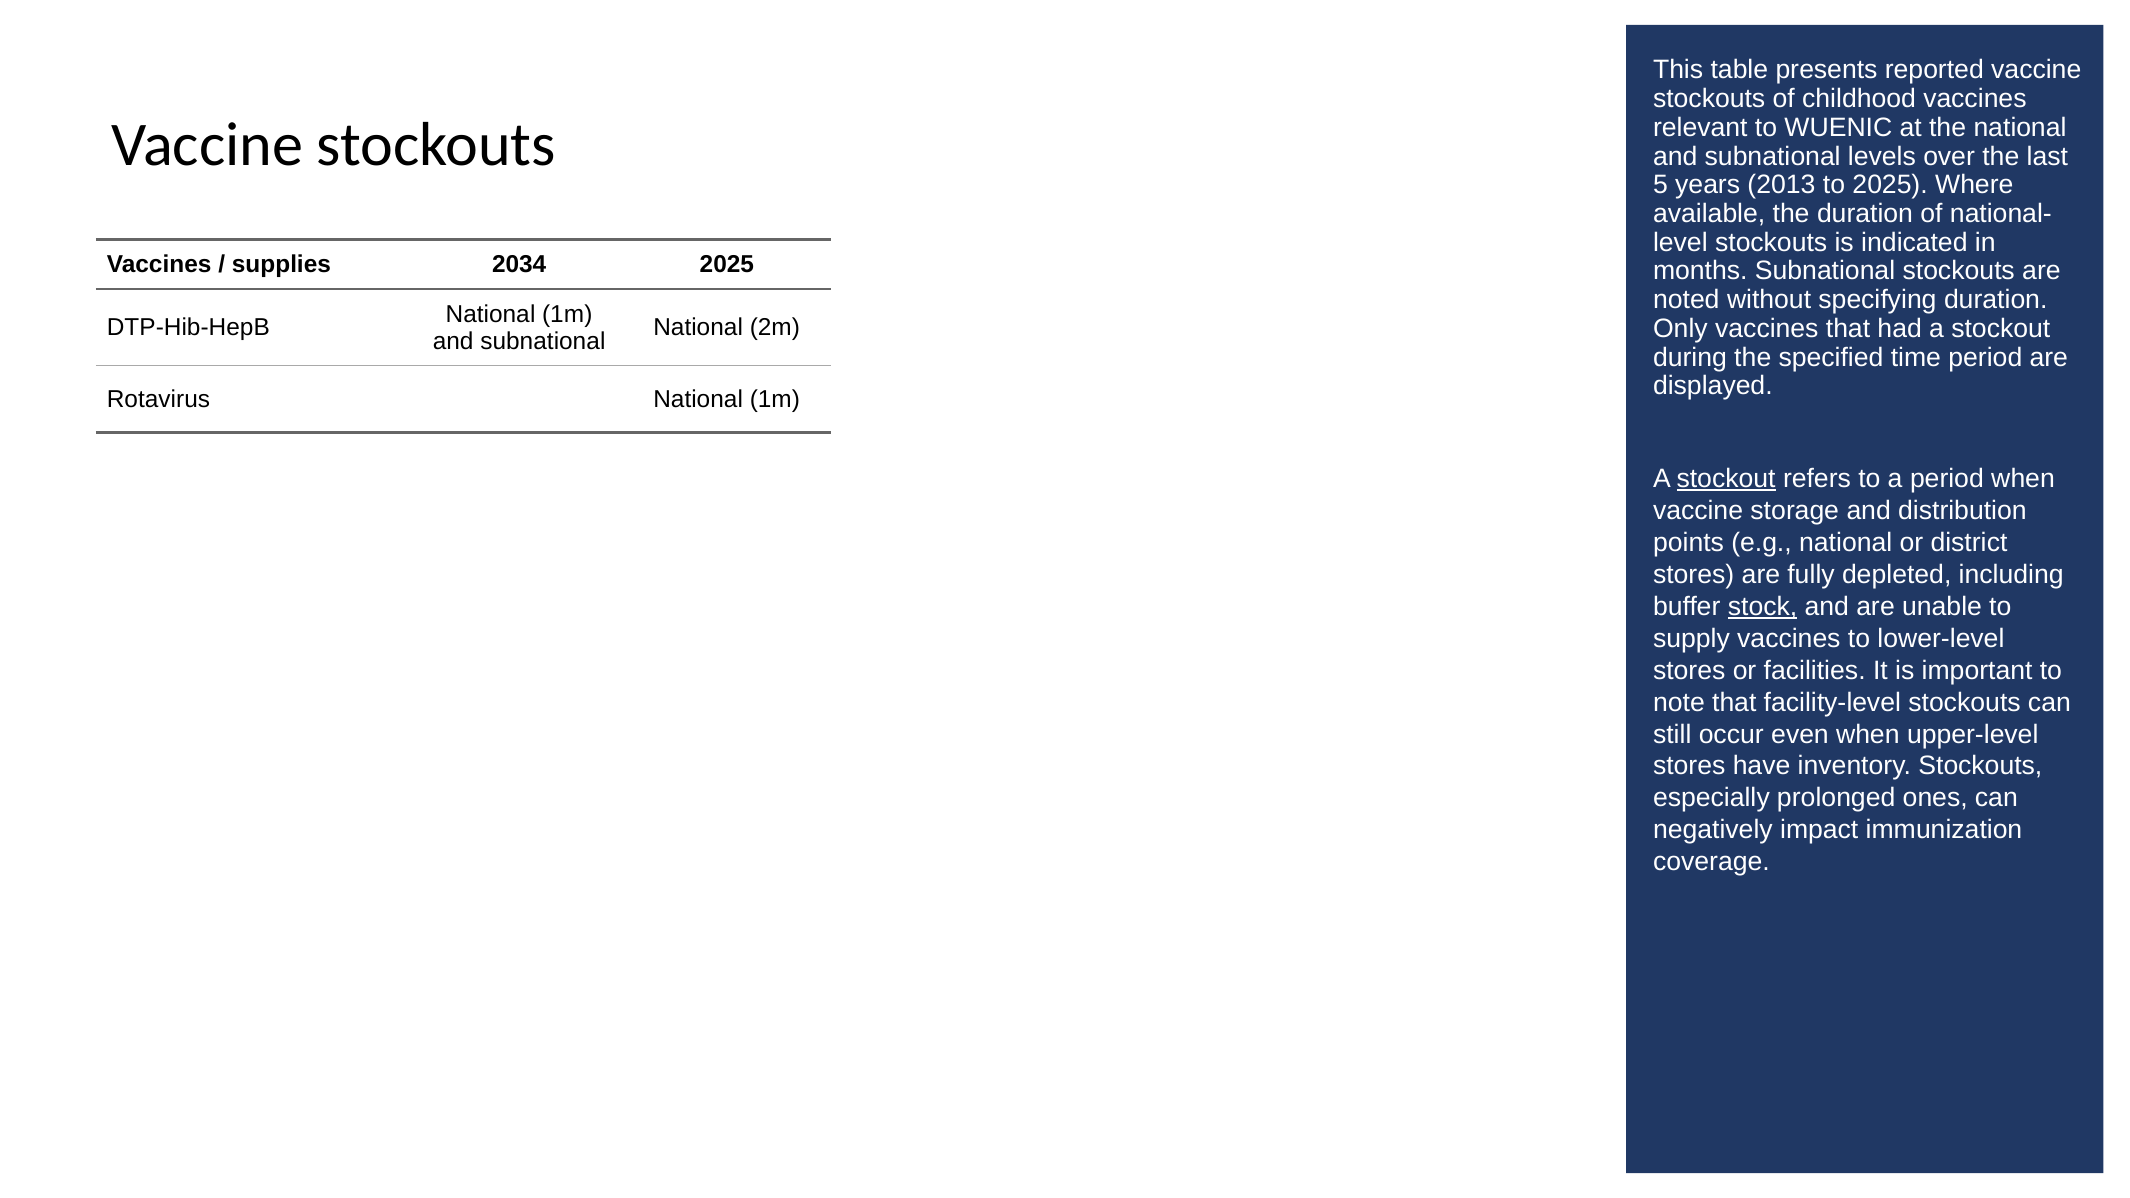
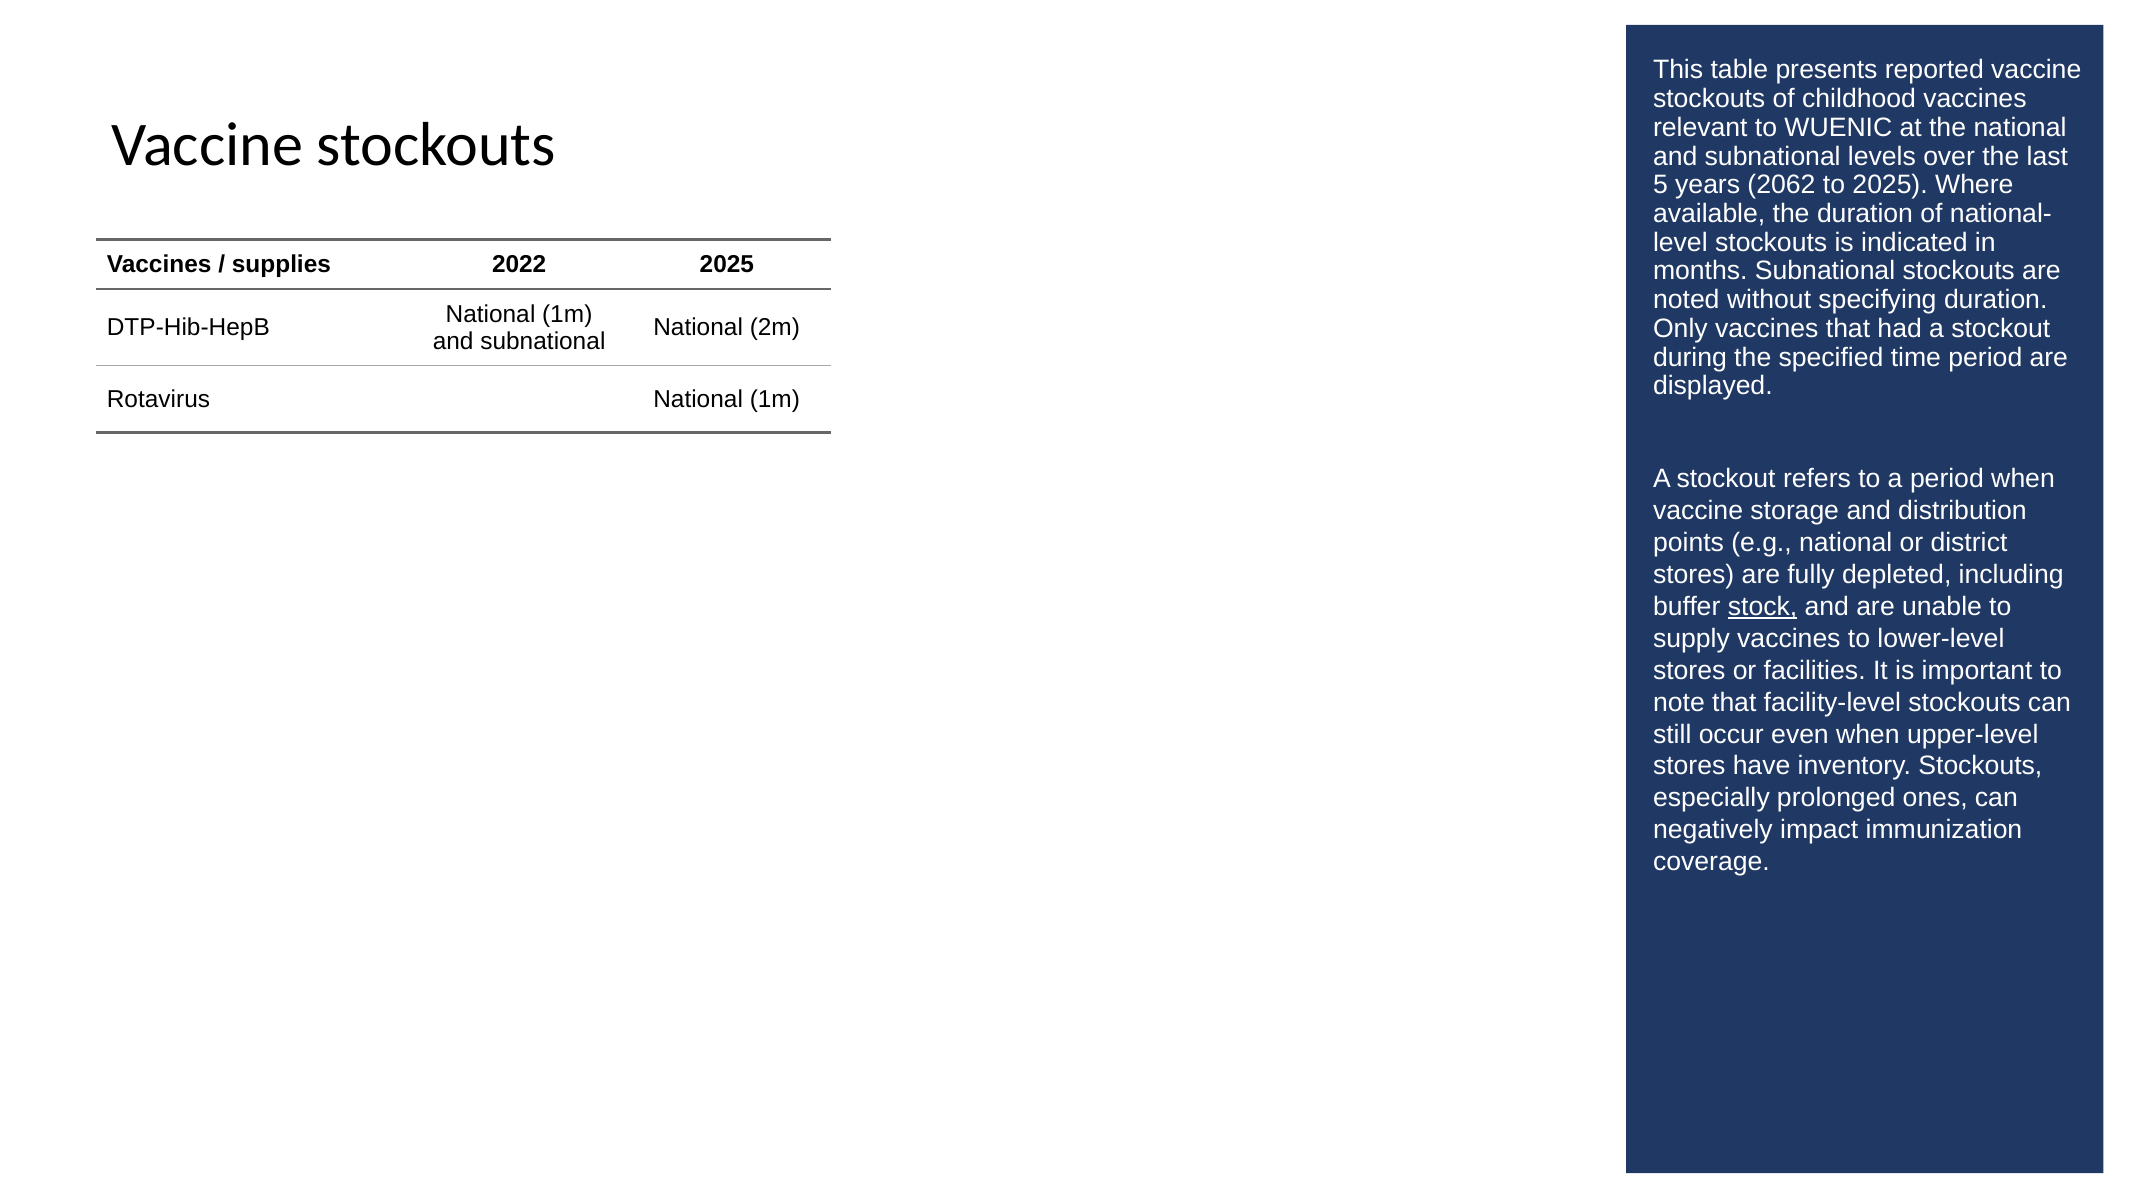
2013: 2013 -> 2062 (1781, 185)
2034: 2034 -> 2022 (519, 265)
stockout underline: present -> none (1726, 479)
